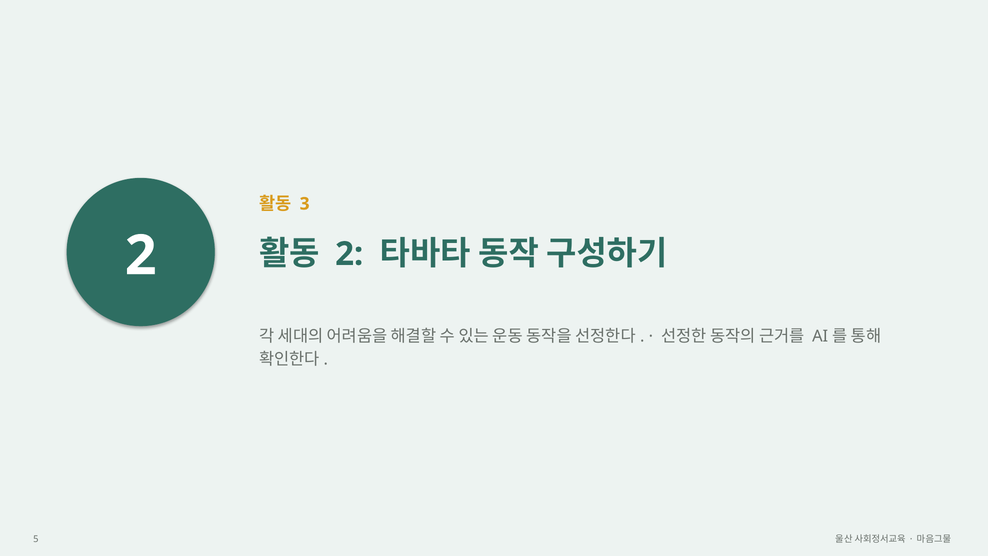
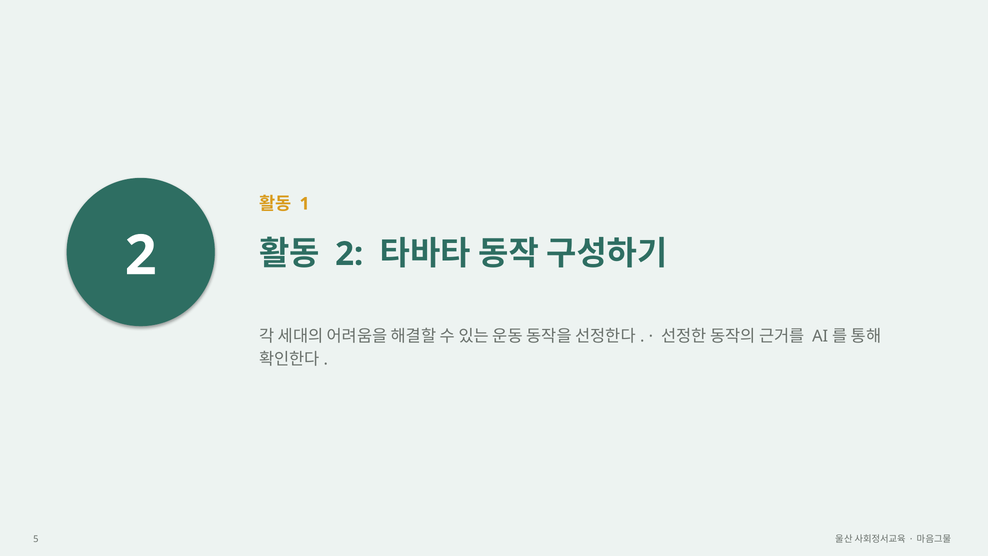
3: 3 -> 1 (305, 204)
